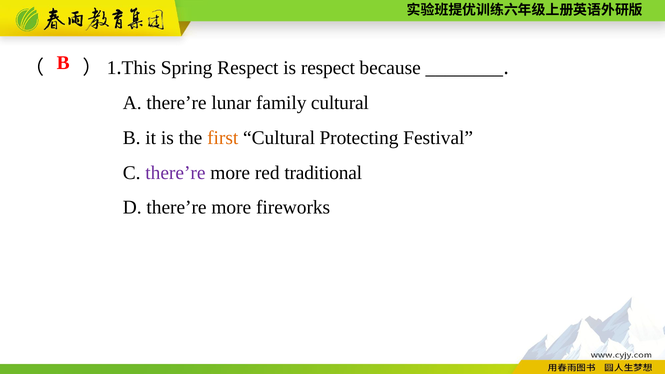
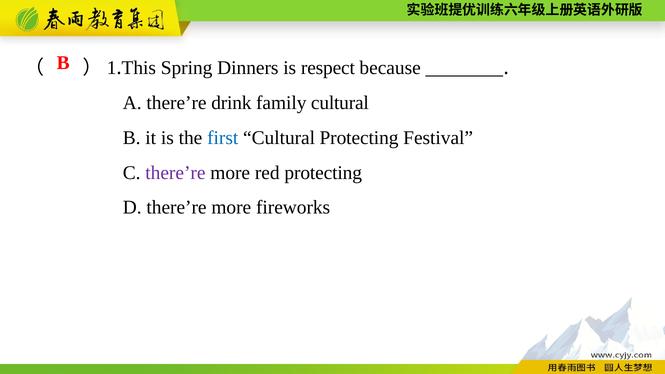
Spring Respect: Respect -> Dinners (248, 68)
lunar: lunar -> drink (231, 103)
first colour: orange -> blue (223, 138)
red traditional: traditional -> protecting (323, 173)
